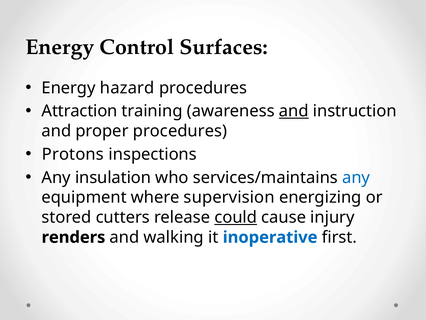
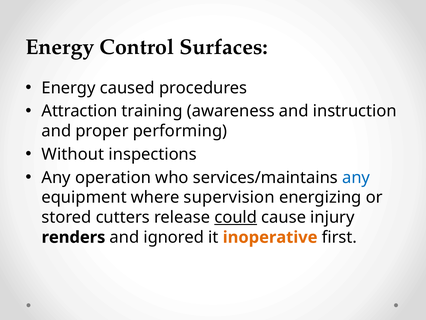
hazard: hazard -> caused (127, 88)
and underline: present -> none (294, 111)
proper procedures: procedures -> performing (180, 131)
Protons: Protons -> Without (73, 154)
insulation: insulation -> operation (113, 177)
walking: walking -> ignored (174, 237)
inoperative colour: blue -> orange (270, 237)
